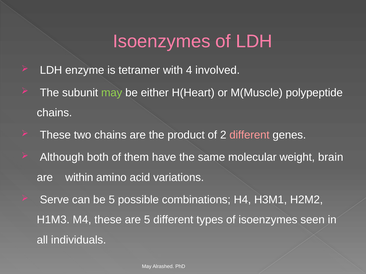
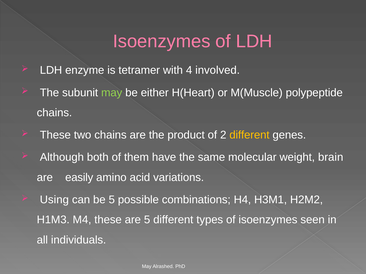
different colour: pink -> yellow (249, 135)
within: within -> easily (79, 178)
Serve: Serve -> Using (54, 200)
